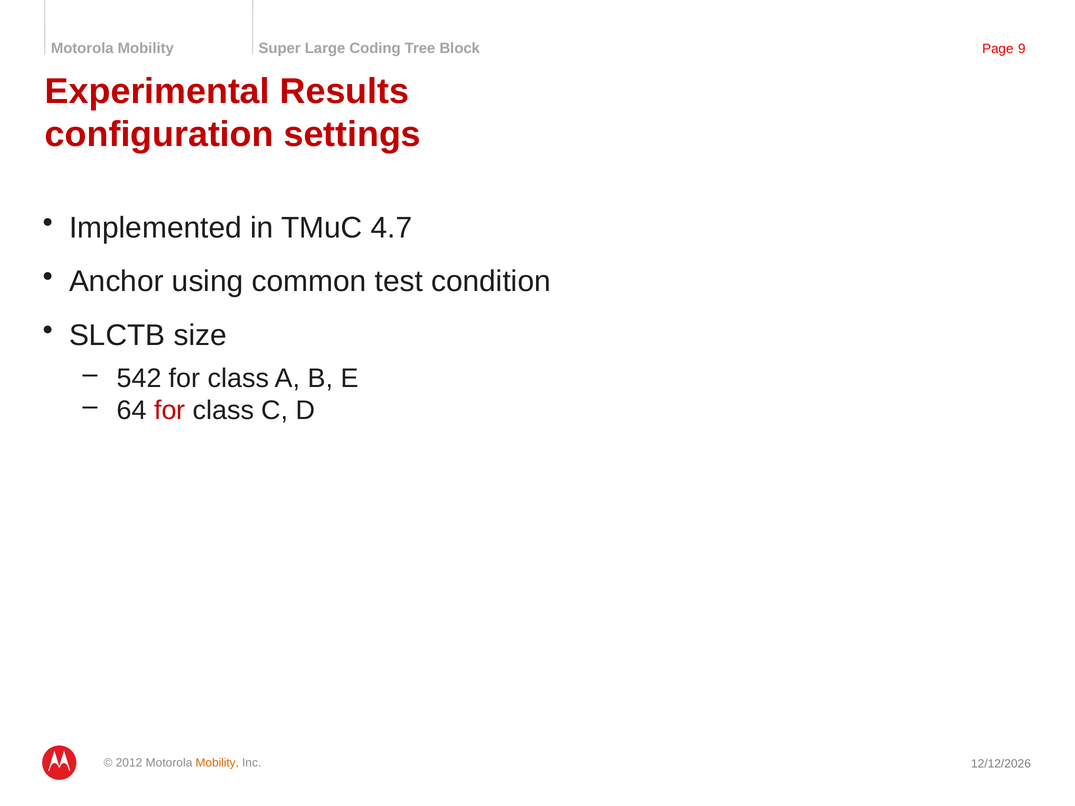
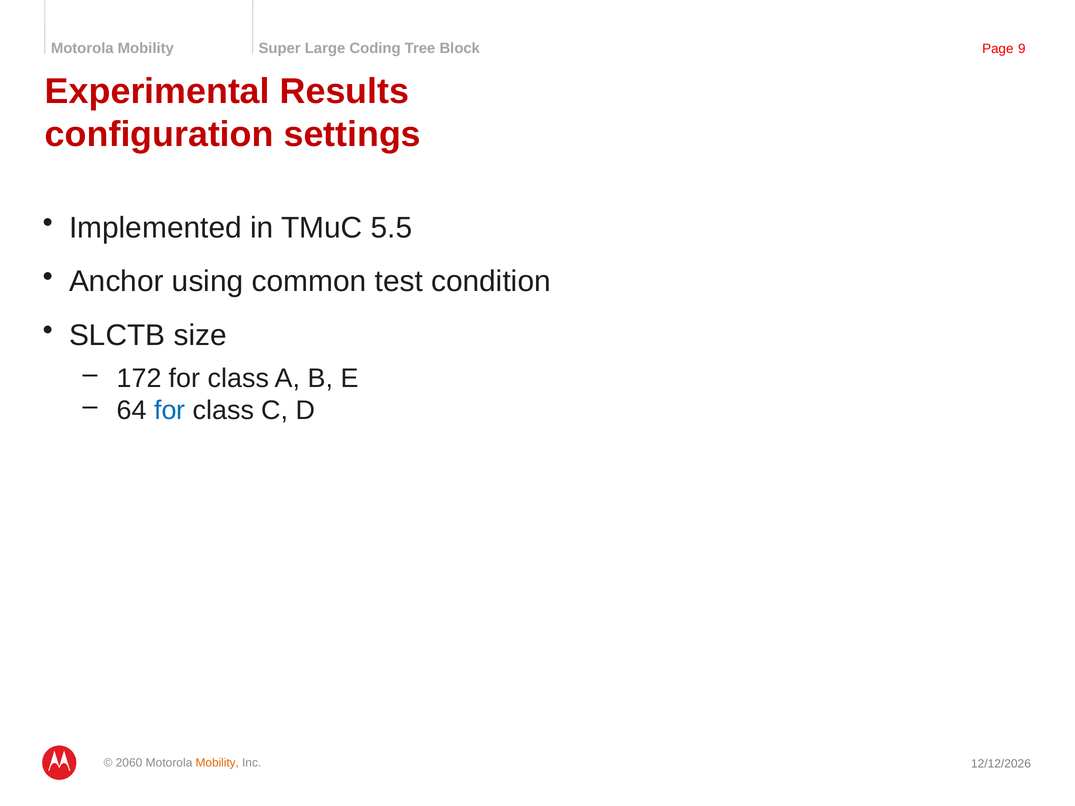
4.7: 4.7 -> 5.5 (392, 228)
542: 542 -> 172 (139, 378)
for colour: red -> blue (170, 411)
2012: 2012 -> 2060 (129, 763)
